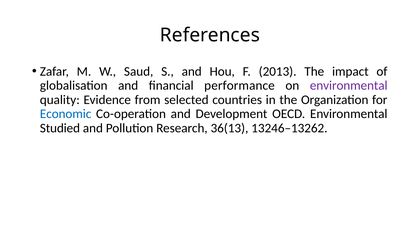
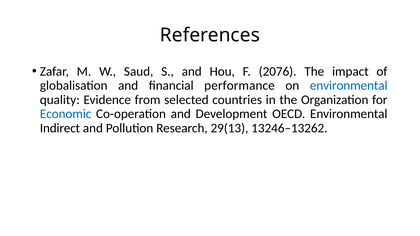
2013: 2013 -> 2076 (278, 71)
environmental colour: purple -> blue (349, 86)
Studied: Studied -> Indirect (60, 128)
36(13: 36(13 -> 29(13 (229, 128)
